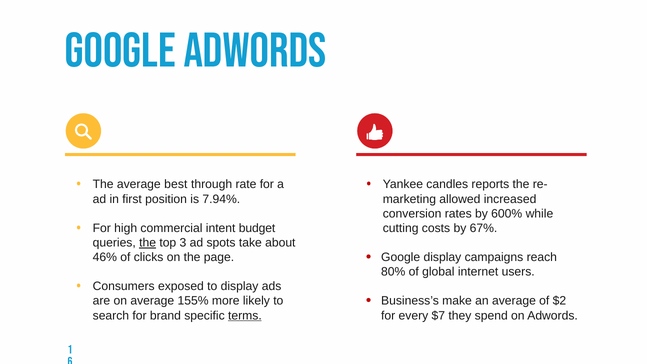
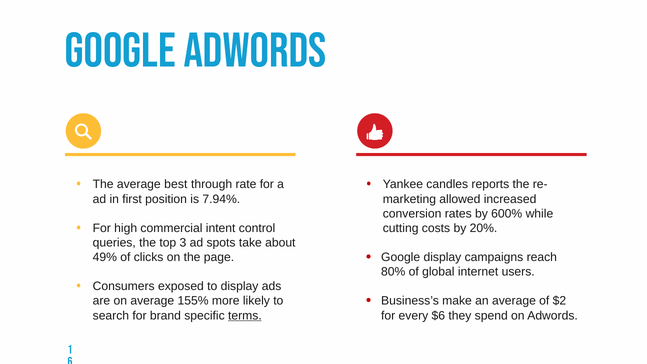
67%: 67% -> 20% (483, 228)
budget: budget -> control (257, 228)
the underline: present -> none (148, 243)
46%: 46% -> 49% (105, 257)
$7: $7 -> $6 (438, 315)
